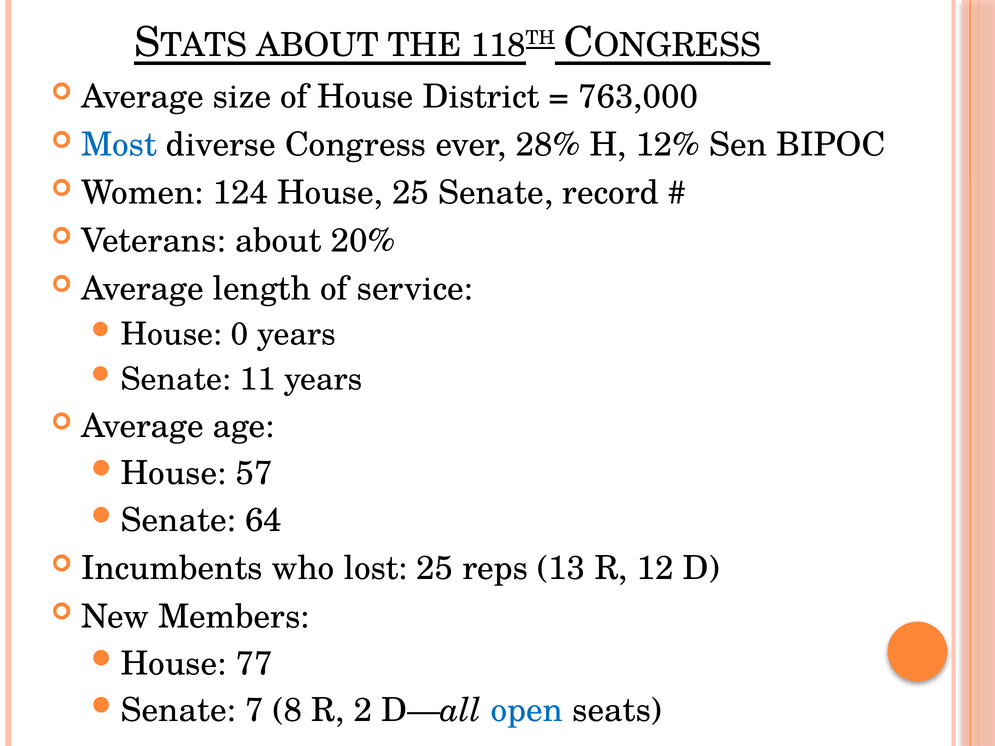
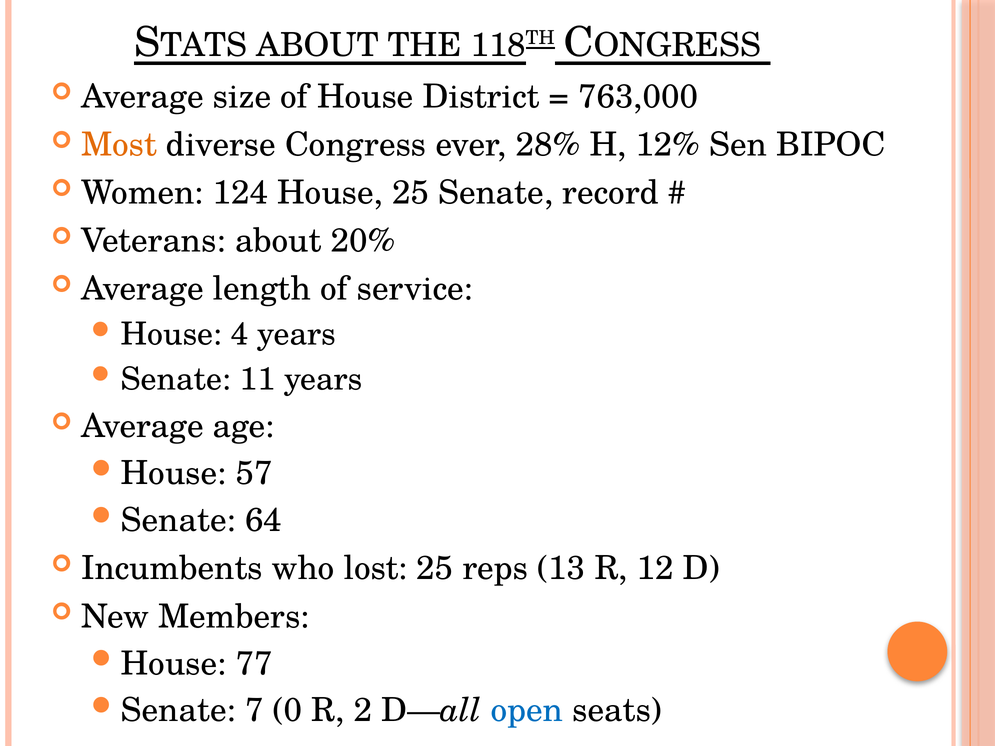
Most colour: blue -> orange (119, 145)
0: 0 -> 4 (240, 335)
8: 8 -> 0 (287, 711)
